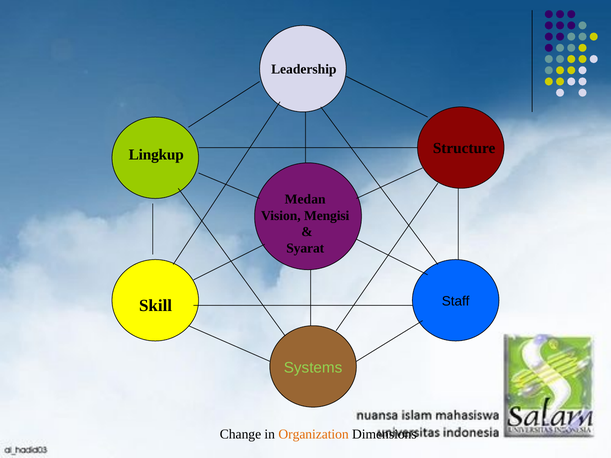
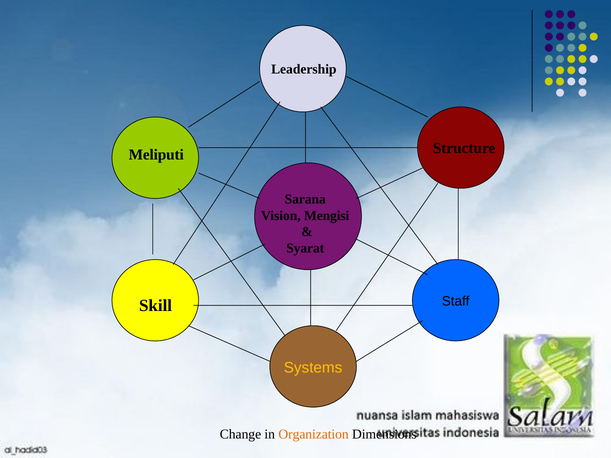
Lingkup: Lingkup -> Meliputi (156, 155)
Medan: Medan -> Sarana (305, 200)
Systems colour: light green -> yellow (313, 368)
